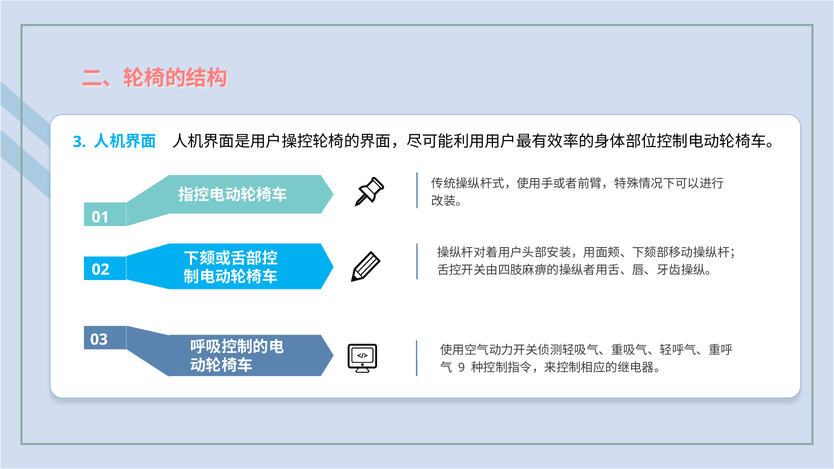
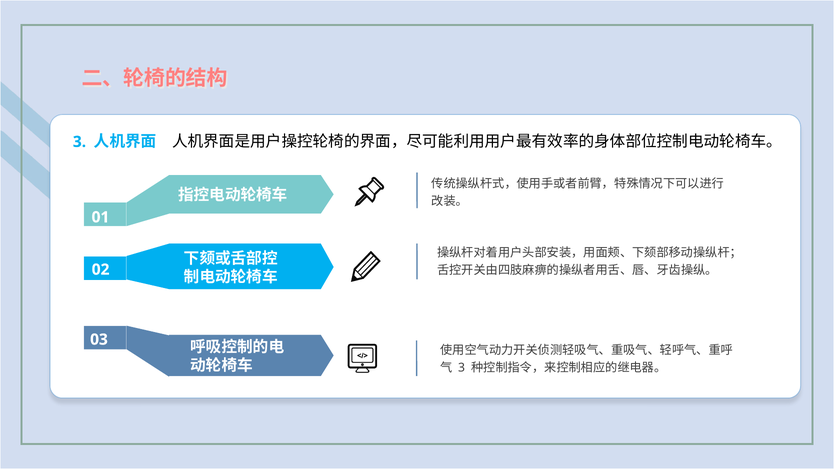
9: 9 -> 3 (462, 368)
